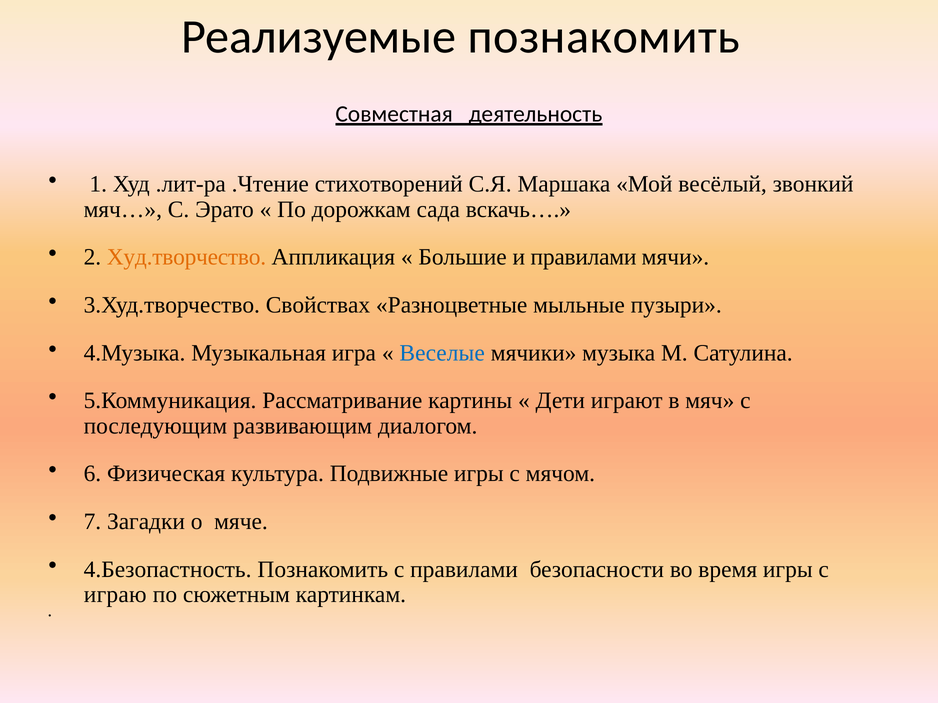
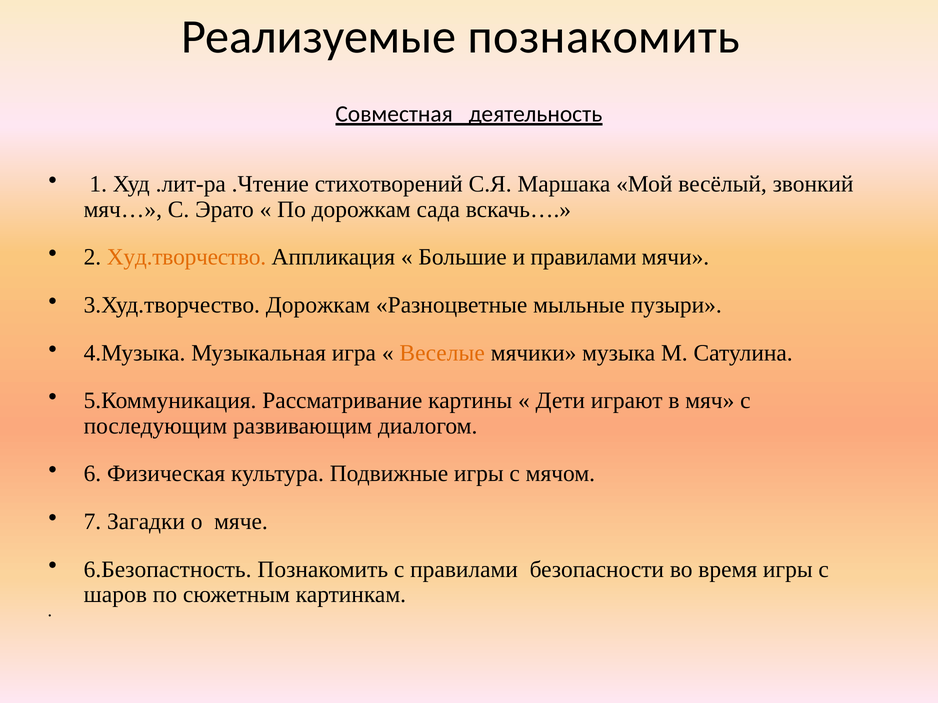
3.Худ.творчество Свойствах: Свойствах -> Дорожкам (318, 305)
Веселые colour: blue -> orange (442, 353)
4.Безопастность: 4.Безопастность -> 6.Безопастность (168, 570)
играю: играю -> шаров (115, 595)
